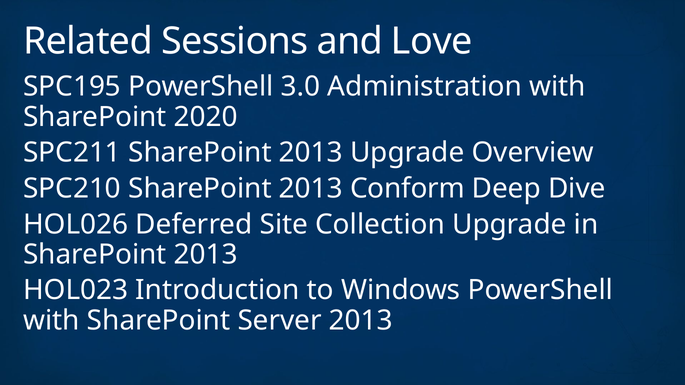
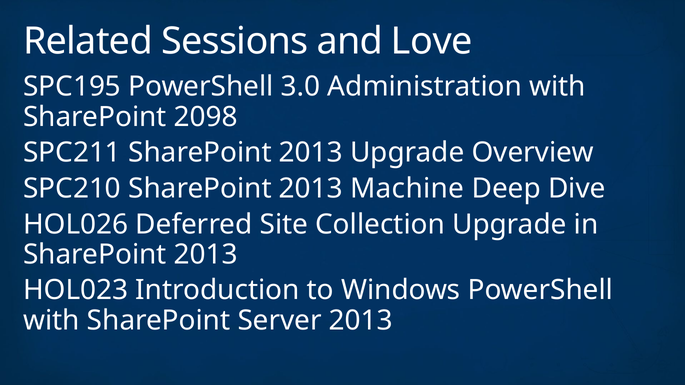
2020: 2020 -> 2098 (206, 117)
Conform: Conform -> Machine (407, 189)
